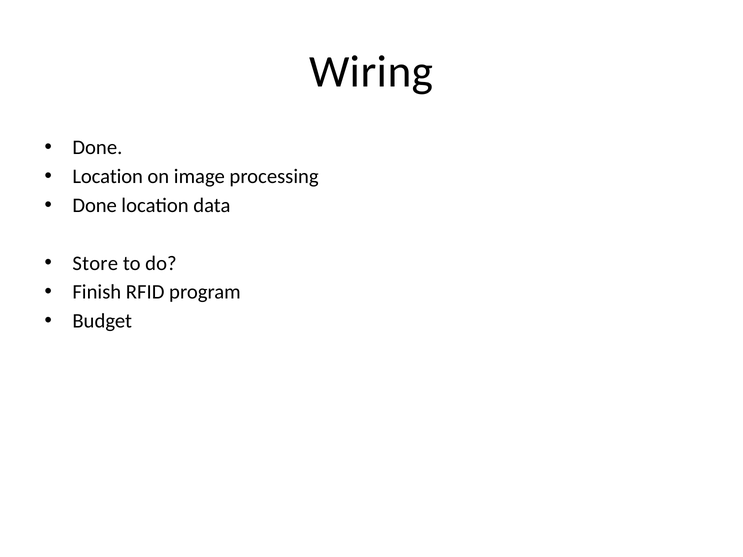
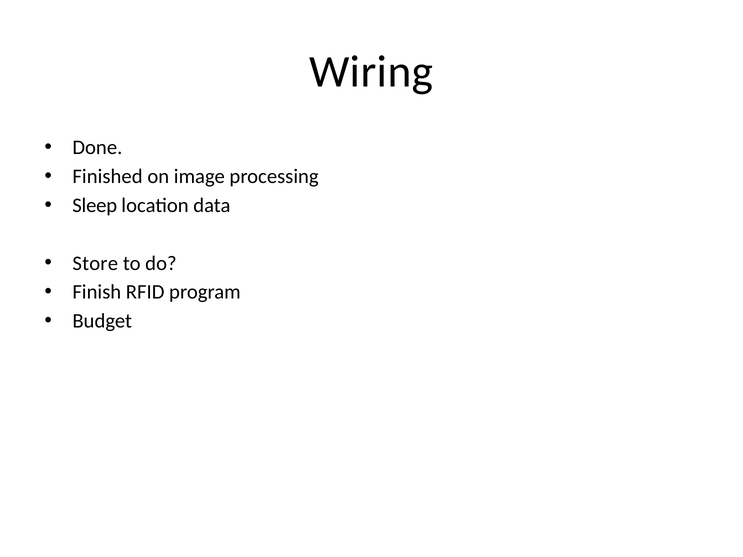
Location: Location -> Finished (108, 177)
Done: Done -> Sleep (95, 205)
